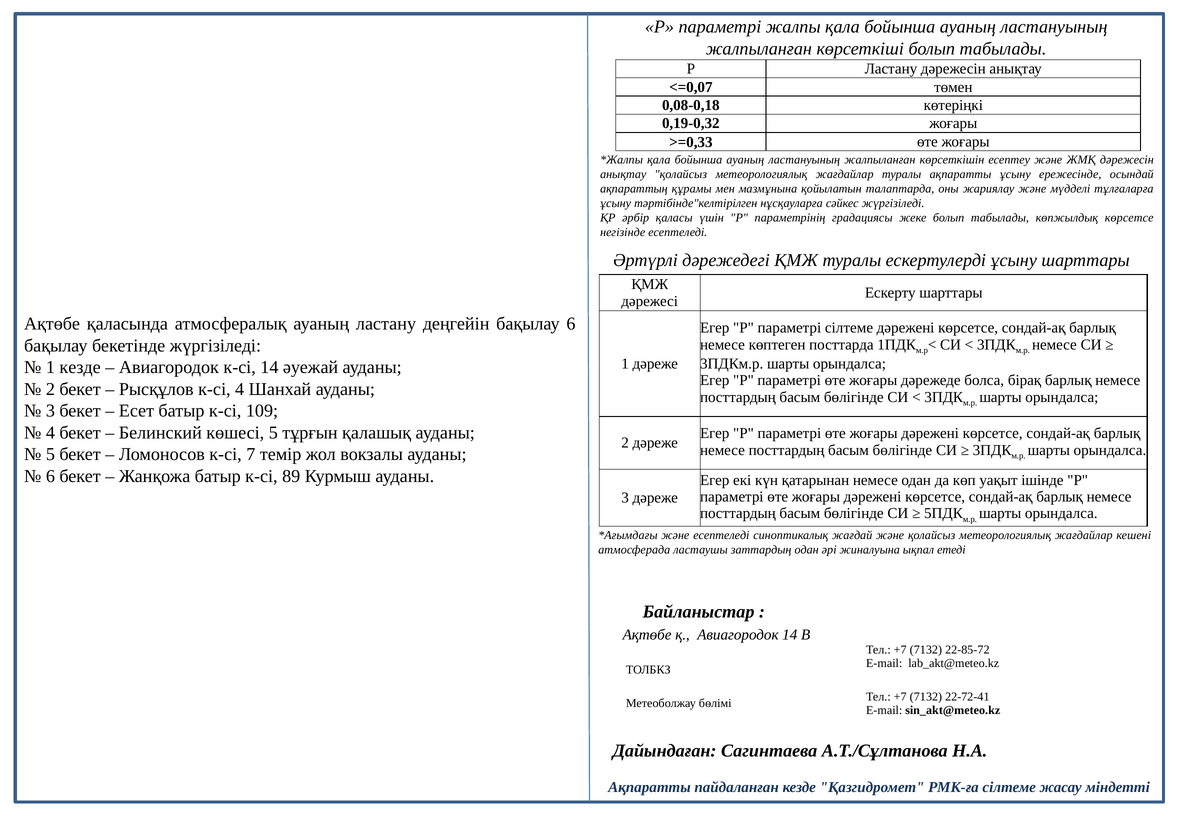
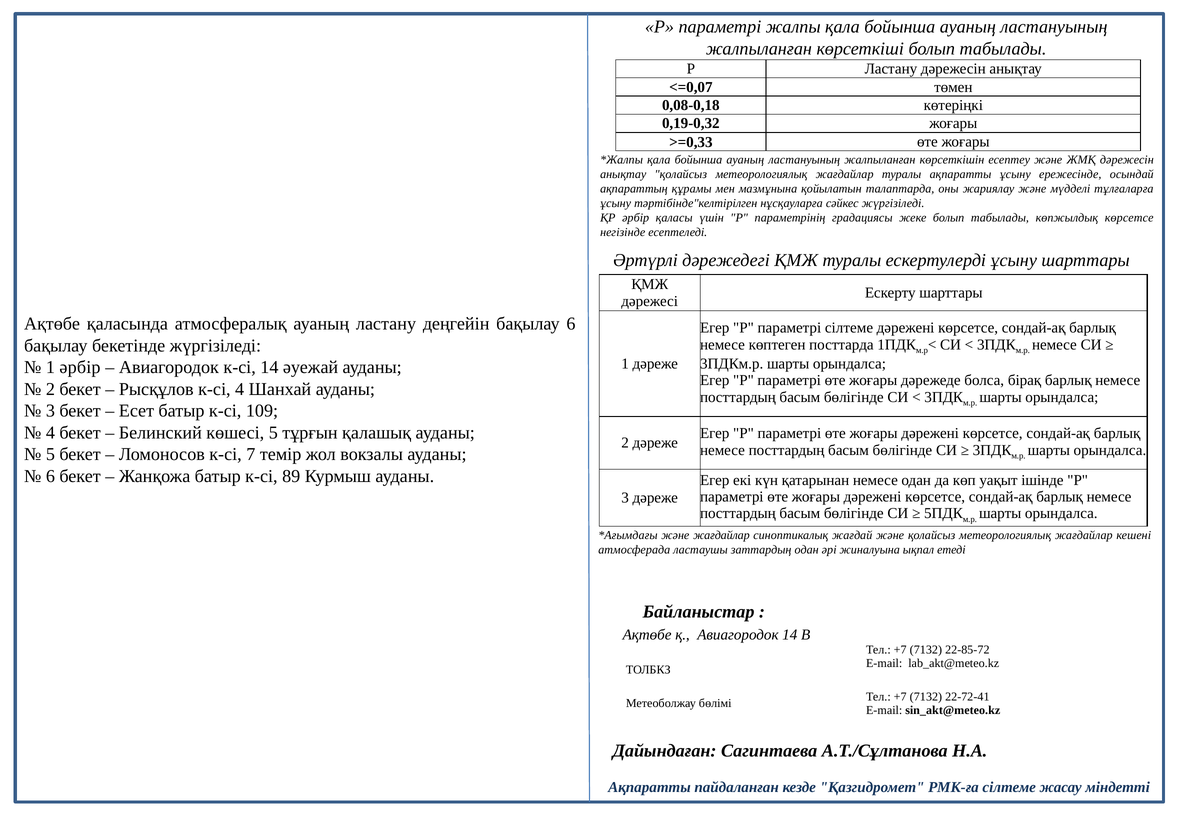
1 кезде: кезде -> әрбір (80, 368)
және есептеледі: есептеледі -> жағдайлар (721, 535)
